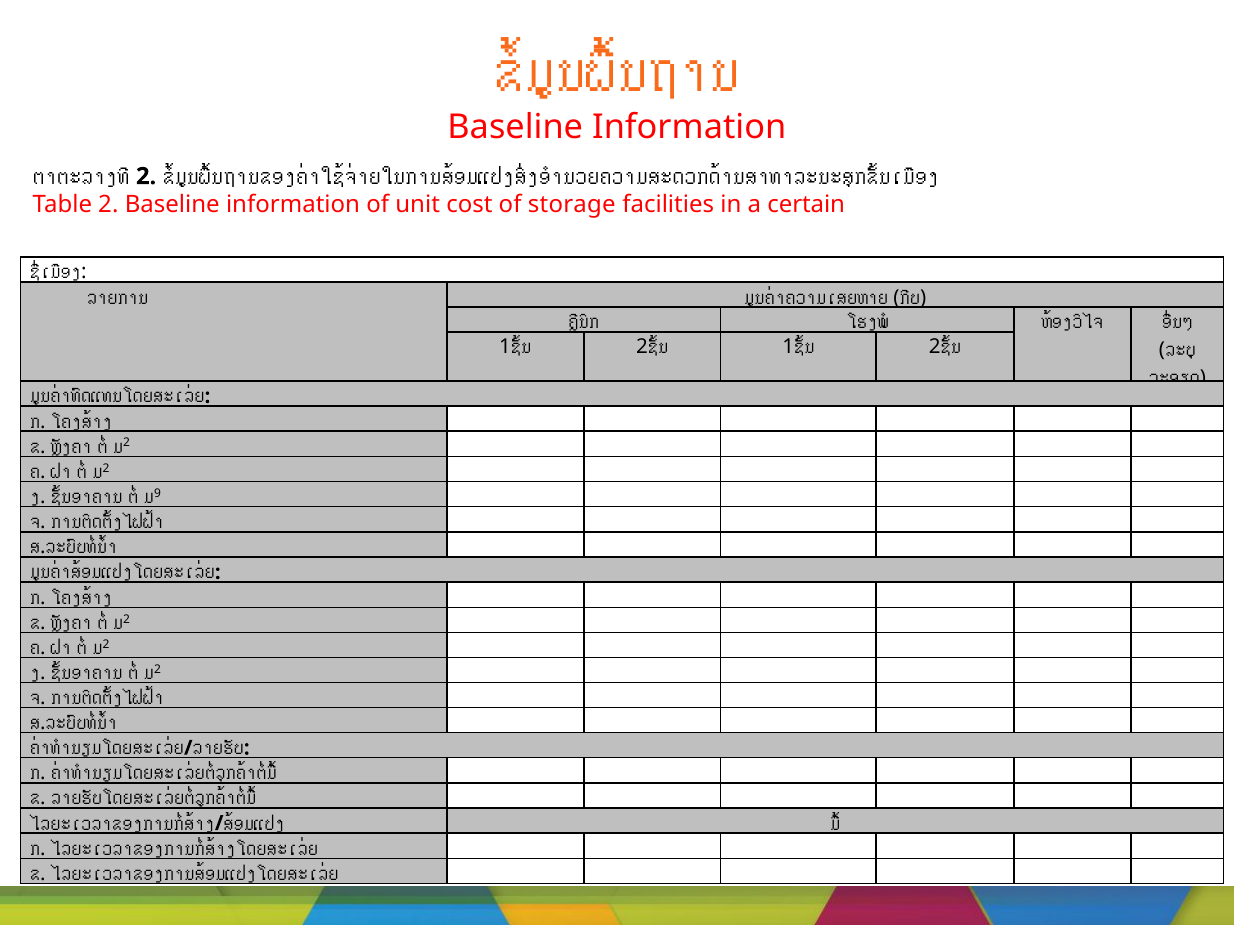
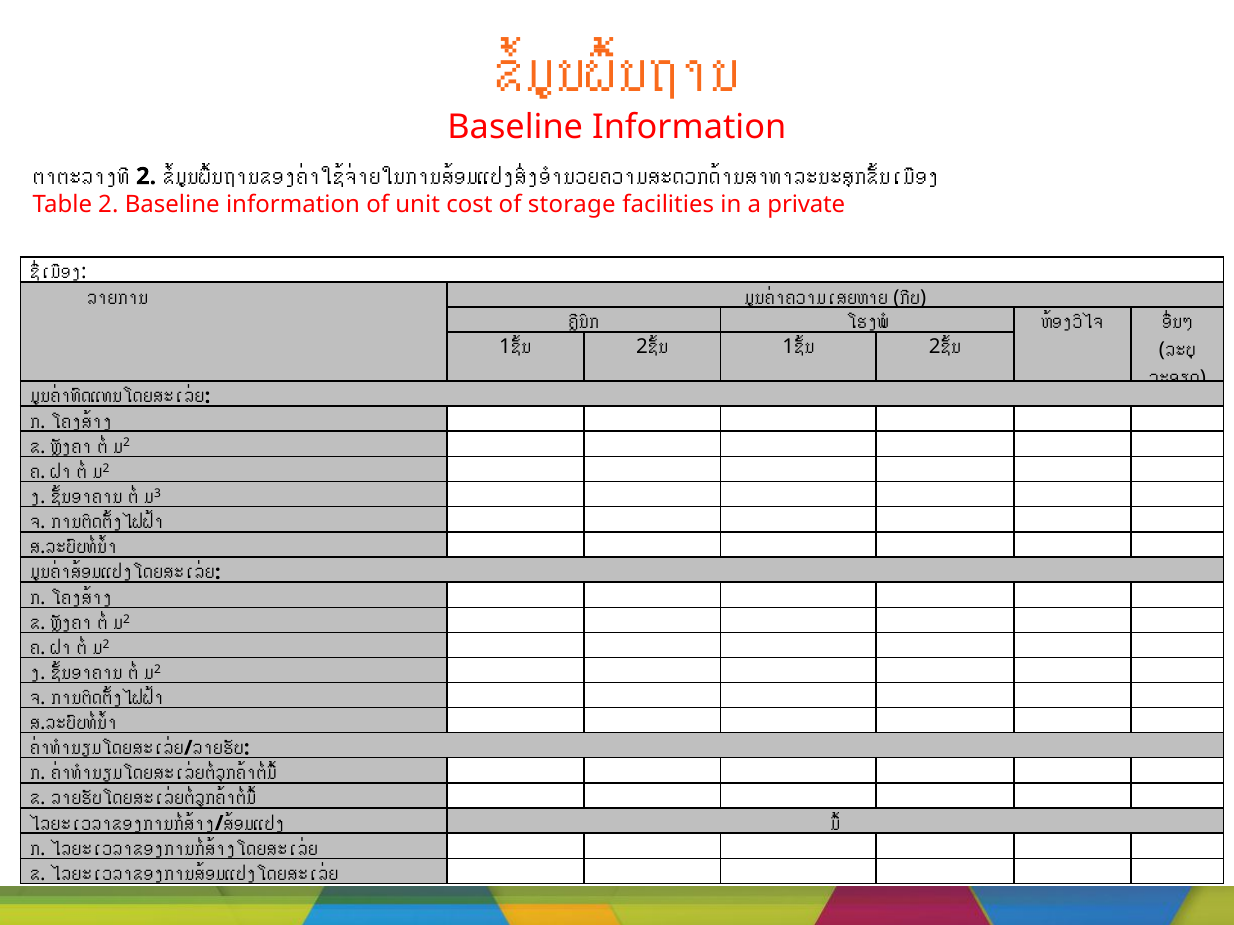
certain: certain -> private (806, 205)
9: 9 -> 3 (157, 494)
